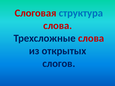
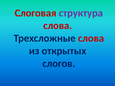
структура colour: blue -> purple (81, 13)
